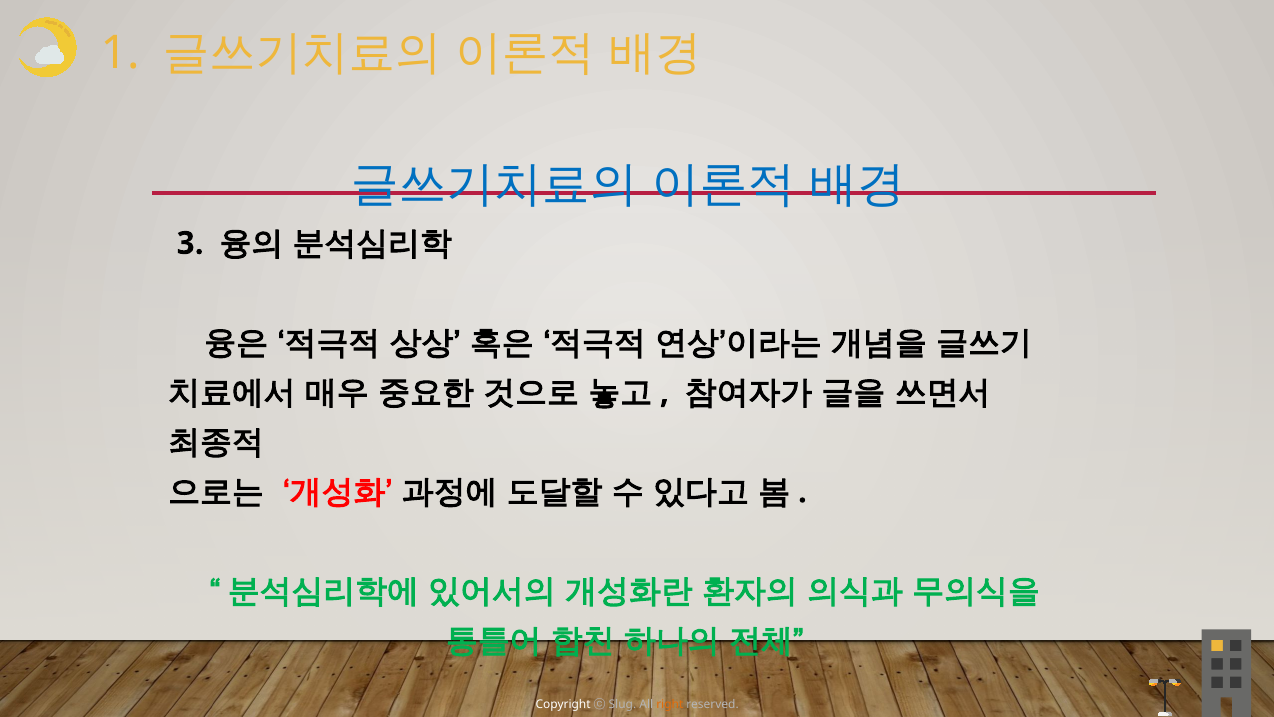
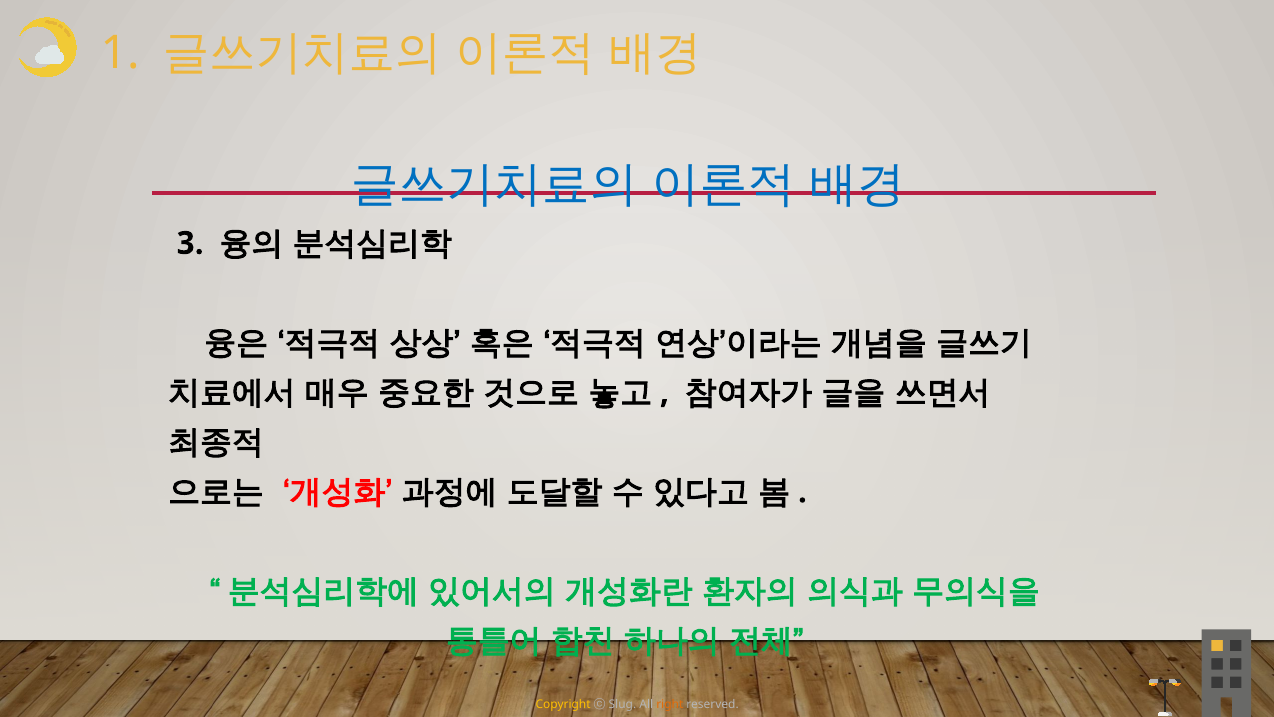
Copyright colour: white -> yellow (563, 704)
